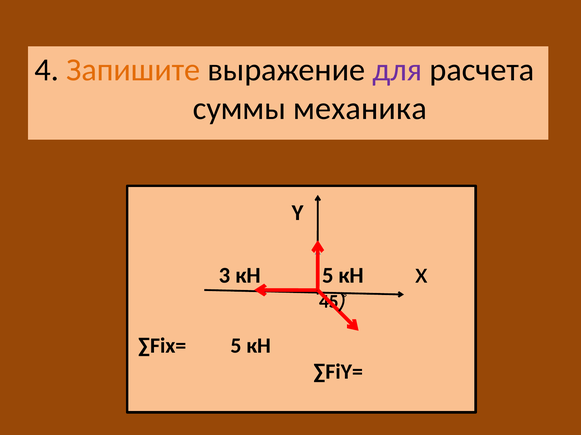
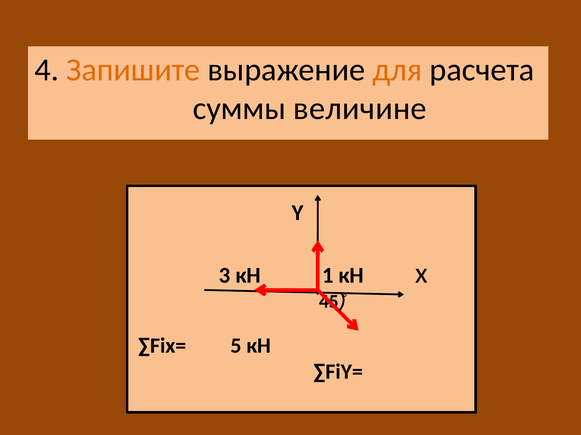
для colour: purple -> orange (397, 70)
механика: механика -> величине (360, 109)
кН 5: 5 -> 1 (328, 276)
